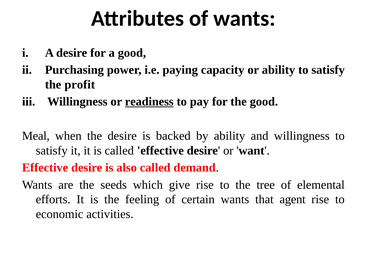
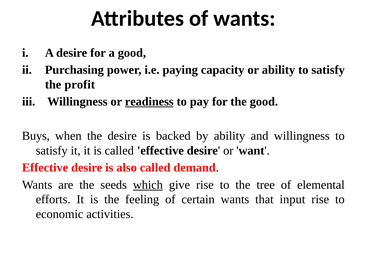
Meal: Meal -> Buys (36, 136)
which underline: none -> present (148, 185)
agent: agent -> input (292, 200)
